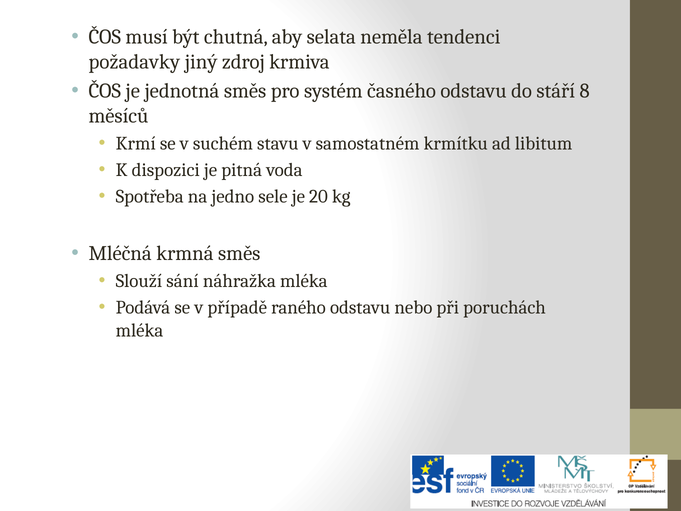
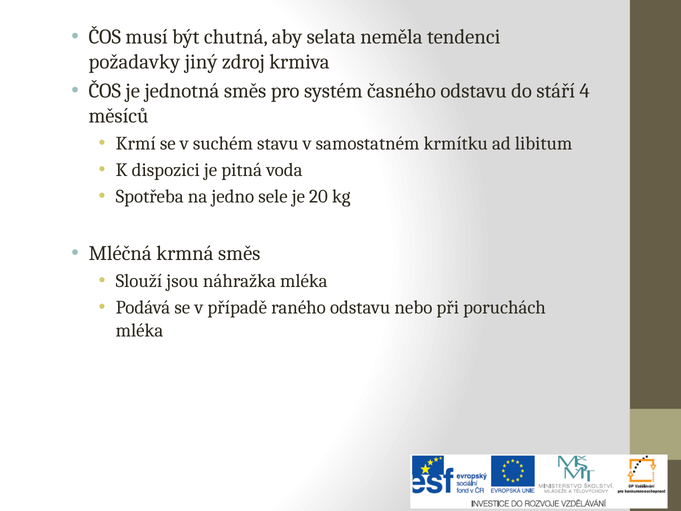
8: 8 -> 4 (585, 91)
sání: sání -> jsou (182, 281)
